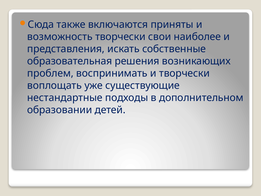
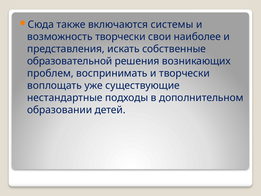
приняты: приняты -> системы (172, 25)
образовательная: образовательная -> образовательной (70, 61)
